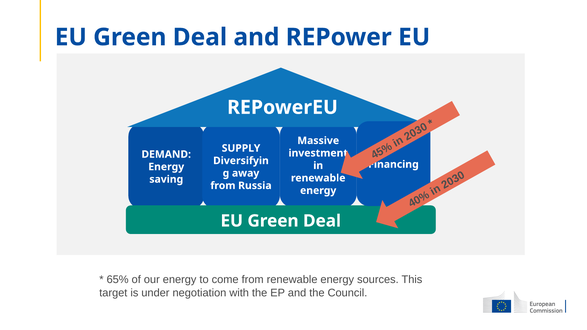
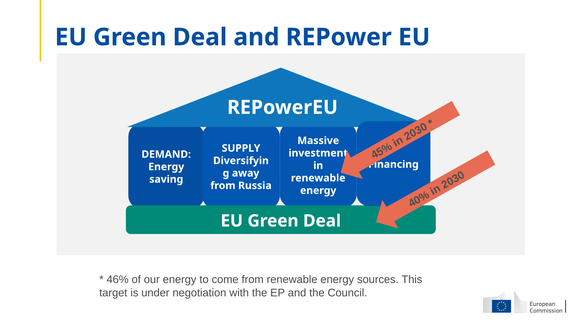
65%: 65% -> 46% (118, 280)
